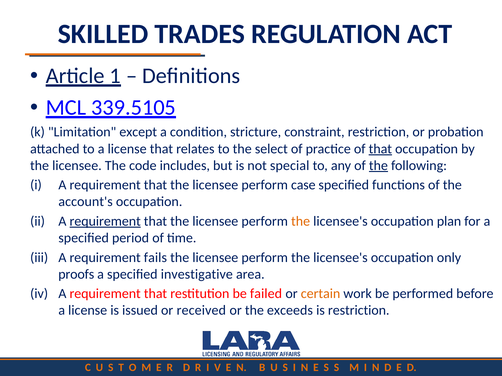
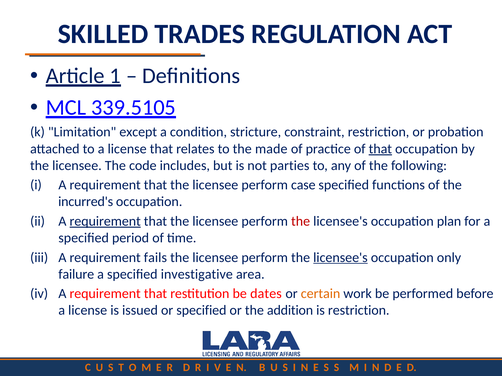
select: select -> made (271, 149)
special: special -> parties (290, 166)
the underline: present -> none (378, 166)
account's: account's -> incurred's (86, 202)
the colour: orange -> red (301, 221)
licensee's underline: none -> present (340, 258)
proofs: proofs -> failure (76, 274)
failed: failed -> dates (266, 294)
or received: received -> specified (201, 311)
exceeds: exceeds -> addition (290, 311)
